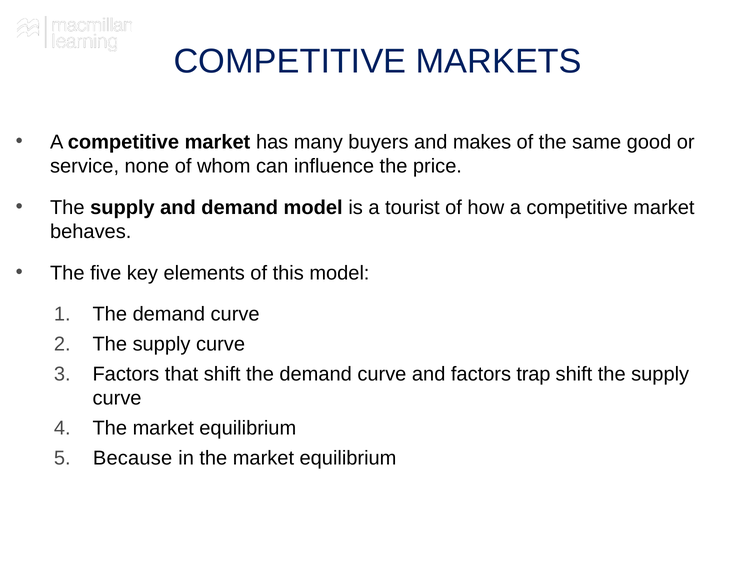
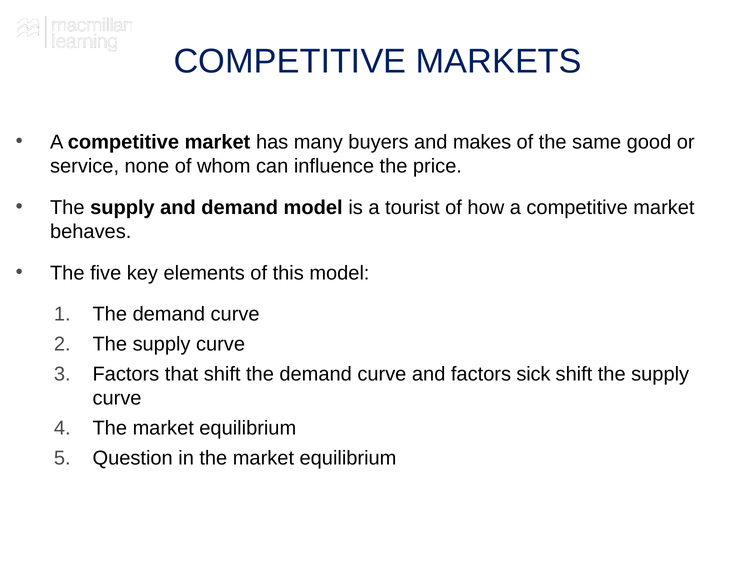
trap: trap -> sick (533, 374)
Because: Because -> Question (133, 459)
